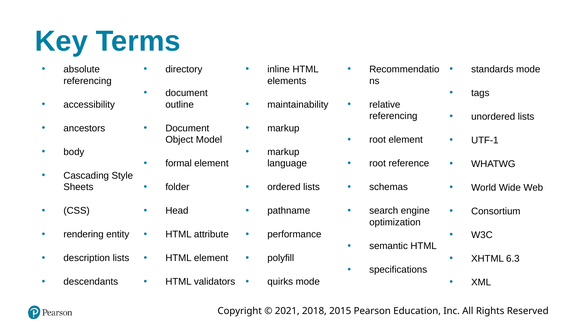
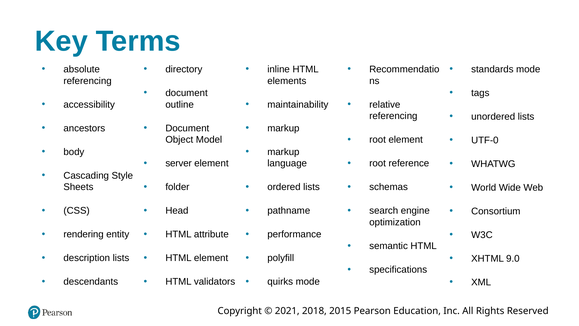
UTF-1: UTF-1 -> UTF-0 (485, 140)
formal: formal -> server (179, 163)
6.3: 6.3 -> 9.0 (513, 258)
